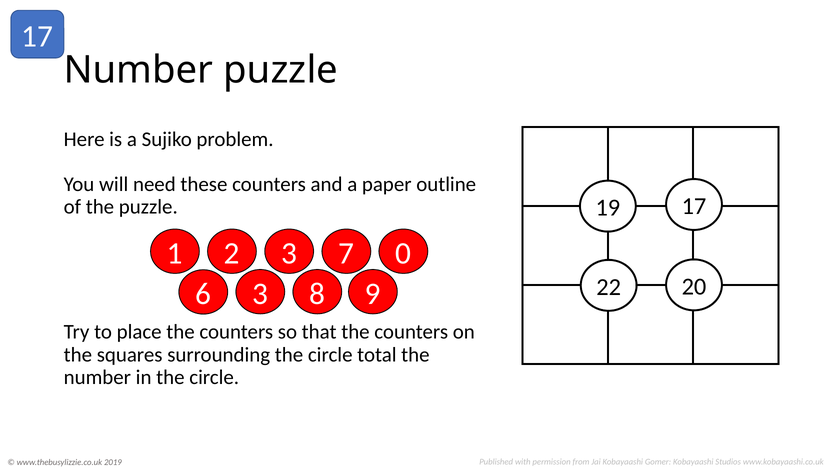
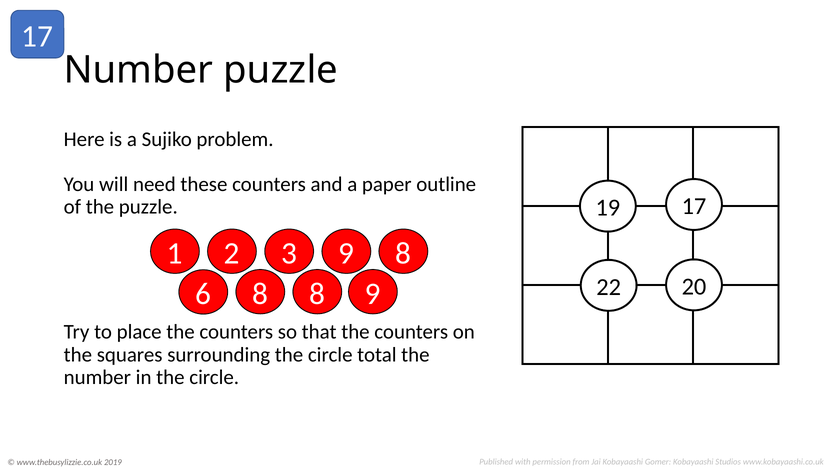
1 7: 7 -> 9 (346, 254)
2 0: 0 -> 8 (403, 254)
6 3: 3 -> 8 (260, 294)
